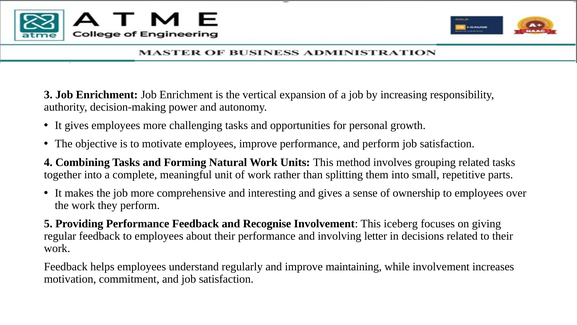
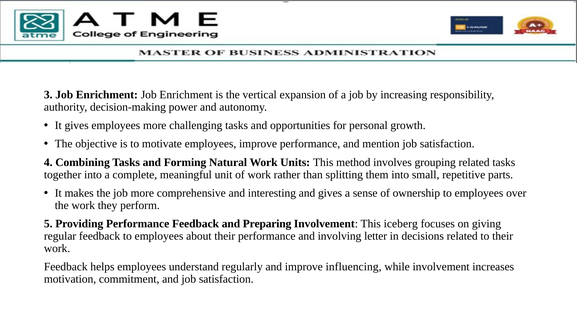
and perform: perform -> mention (381, 144)
Recognise: Recognise -> Preparing (267, 223)
maintaining: maintaining -> influencing (354, 266)
